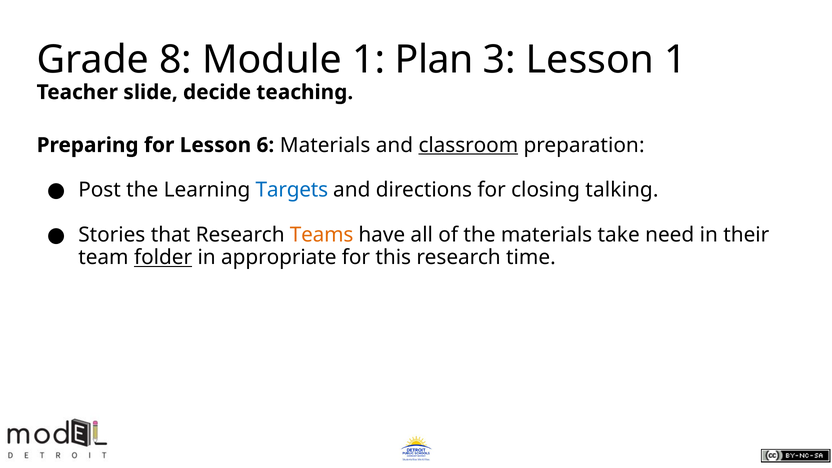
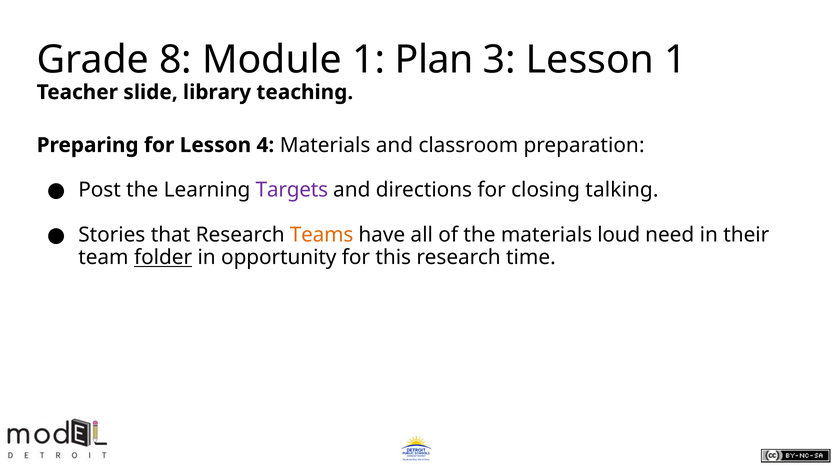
decide: decide -> library (217, 92)
6: 6 -> 4 (265, 145)
classroom underline: present -> none (468, 145)
Targets colour: blue -> purple (292, 190)
take: take -> loud (619, 235)
appropriate: appropriate -> opportunity (279, 257)
